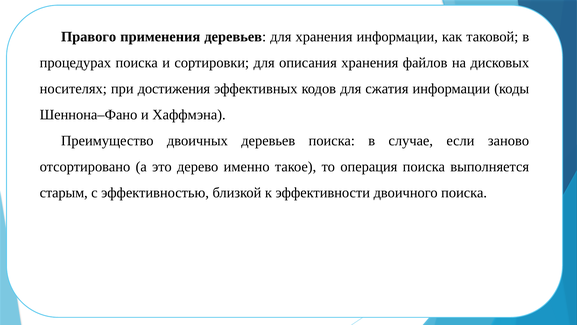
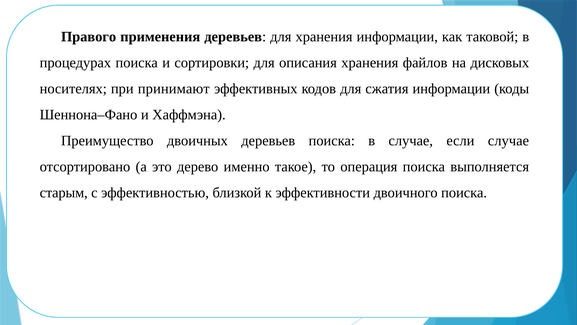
достижения: достижения -> принимают (174, 89)
если заново: заново -> случае (508, 141)
